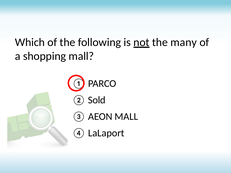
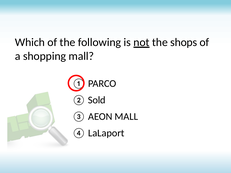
many: many -> shops (184, 42)
